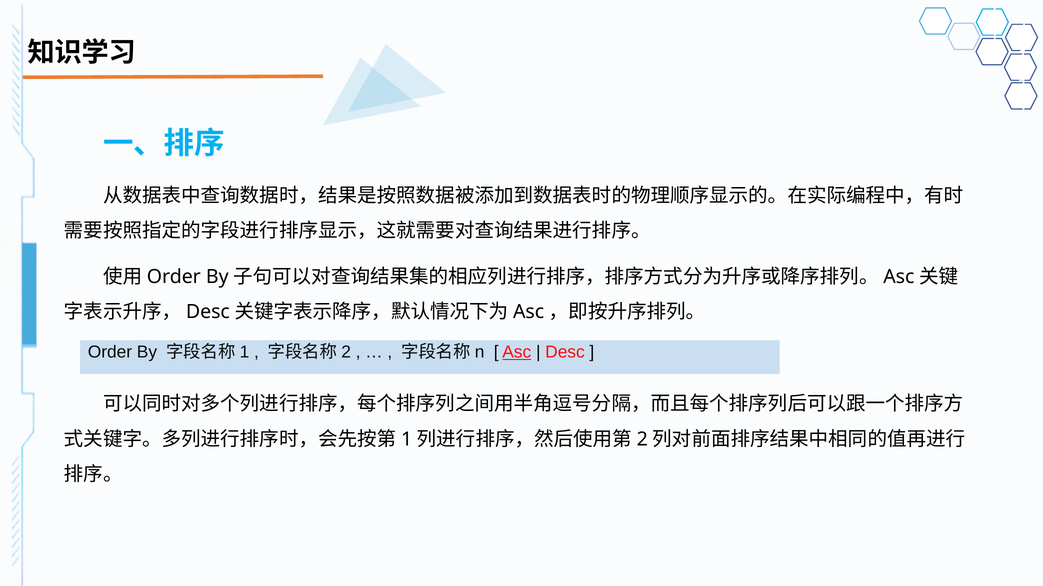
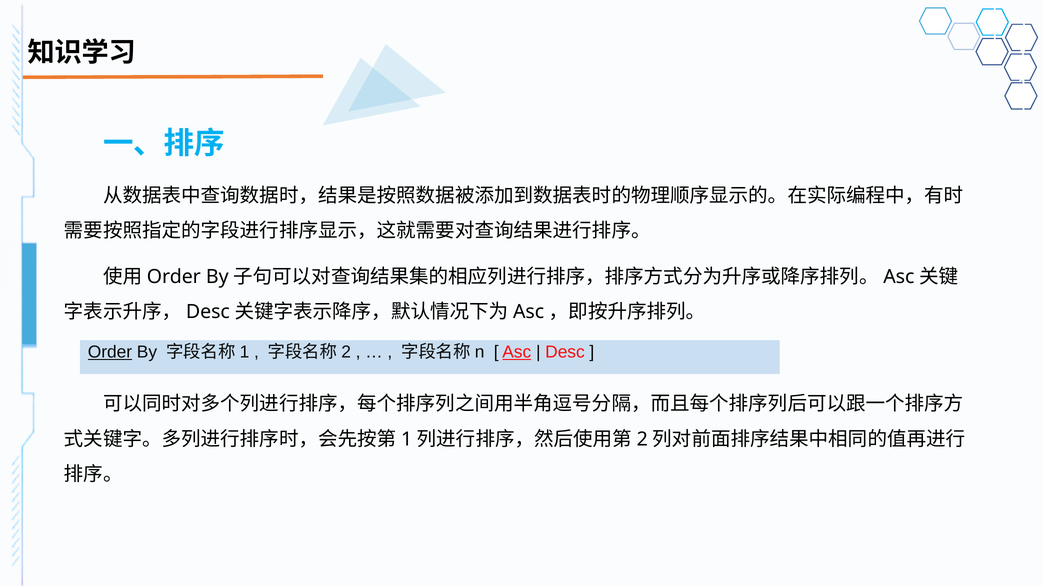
Order underline: none -> present (110, 353)
